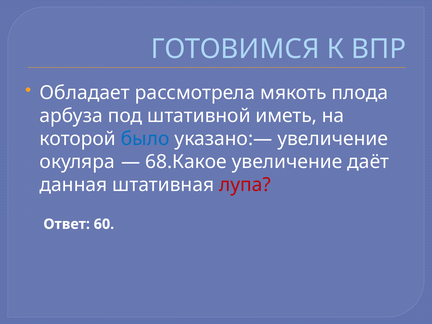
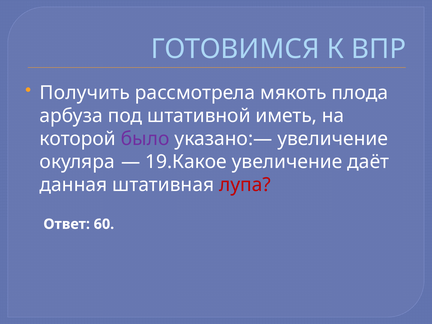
Обладает: Обладает -> Получить (85, 93)
было colour: blue -> purple (145, 139)
68.Какое: 68.Какое -> 19.Какое (186, 162)
